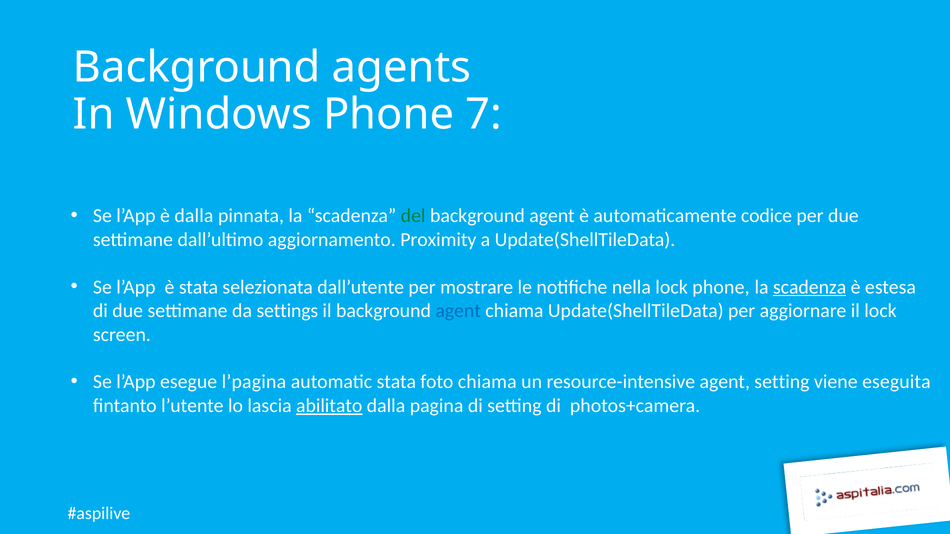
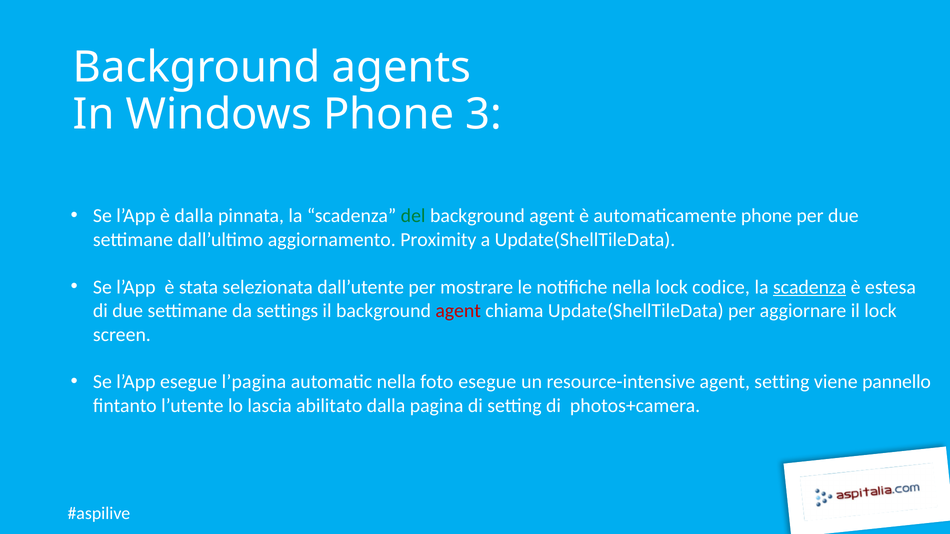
7: 7 -> 3 (484, 114)
automaticamente codice: codice -> phone (766, 216)
lock phone: phone -> codice (721, 287)
agent colour: blue -> red (458, 311)
automatic stata: stata -> nella (396, 382)
foto chiama: chiama -> esegue (487, 382)
eseguita: eseguita -> pannello (897, 382)
abilitato underline: present -> none (329, 406)
